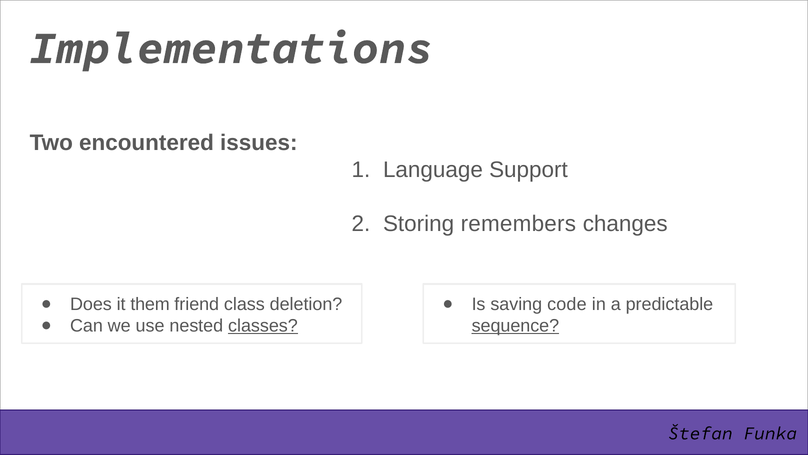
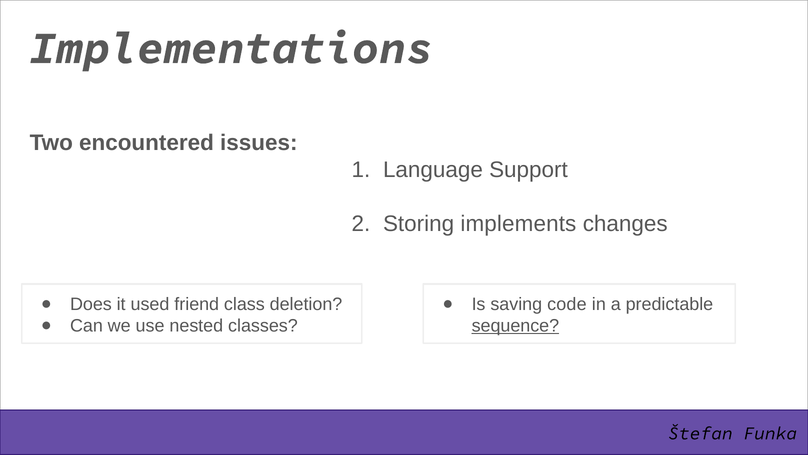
remembers: remembers -> implements (518, 224)
them: them -> used (150, 304)
classes underline: present -> none (263, 325)
